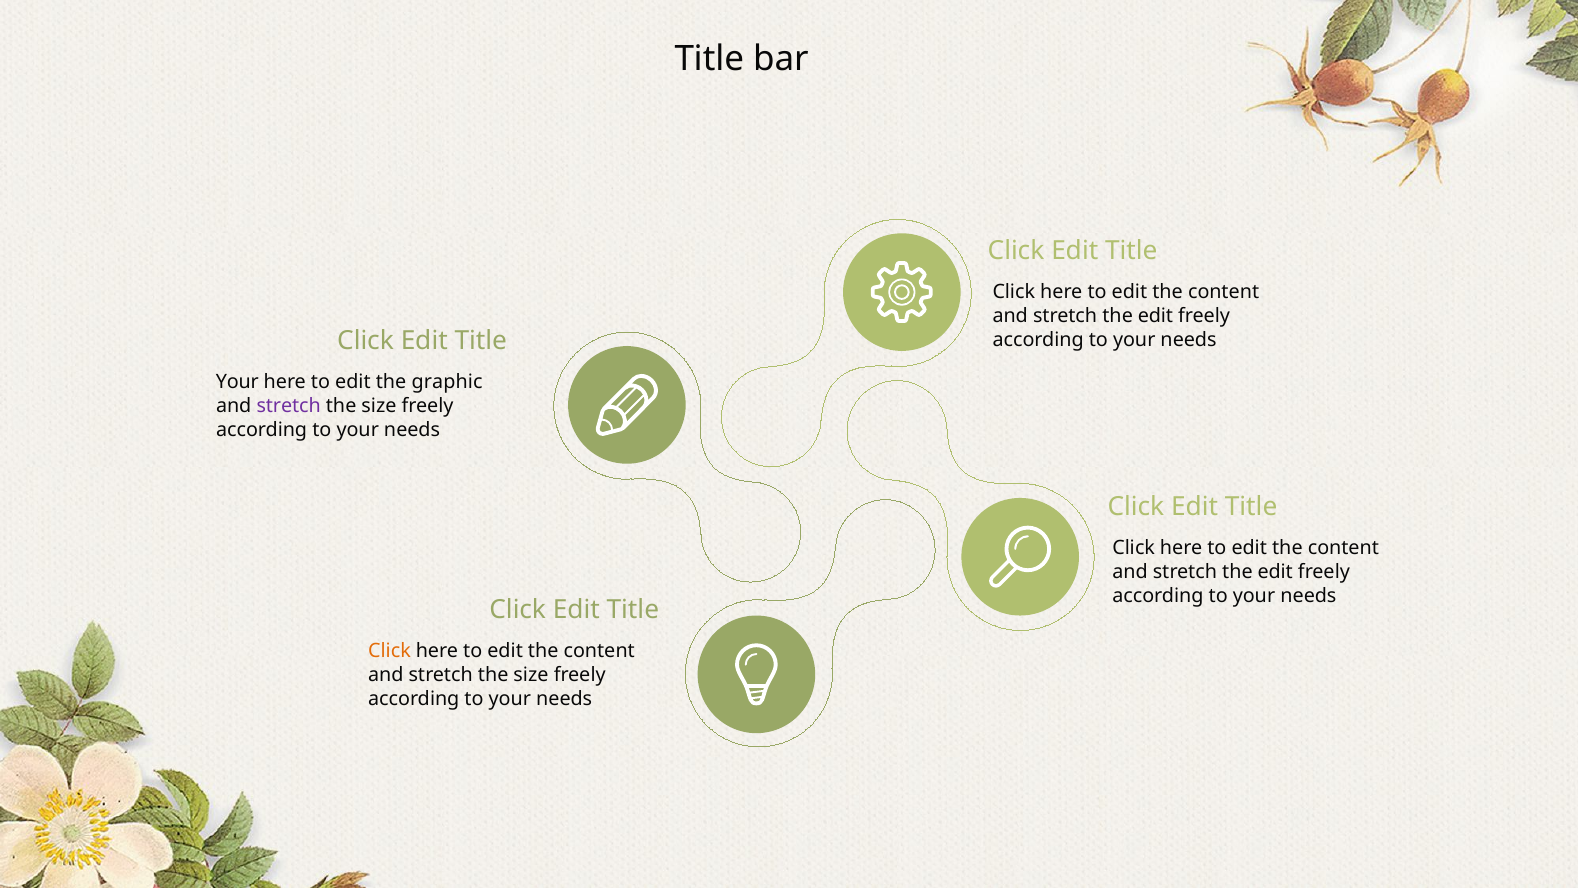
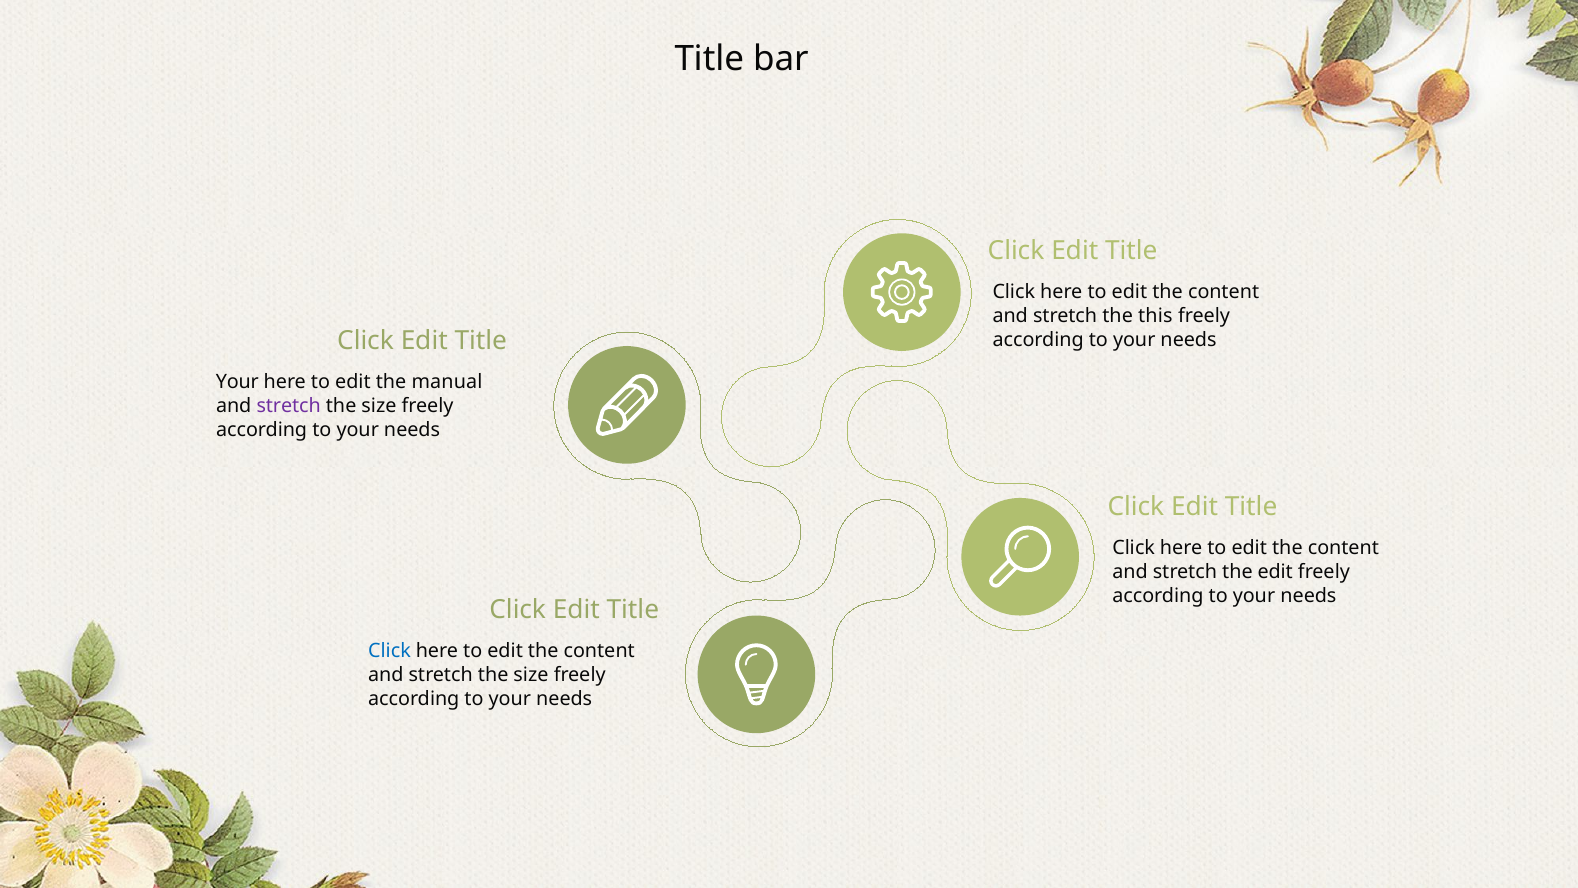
edit: edit -> this (1155, 316)
graphic: graphic -> manual (447, 382)
Click colour: orange -> blue (389, 651)
